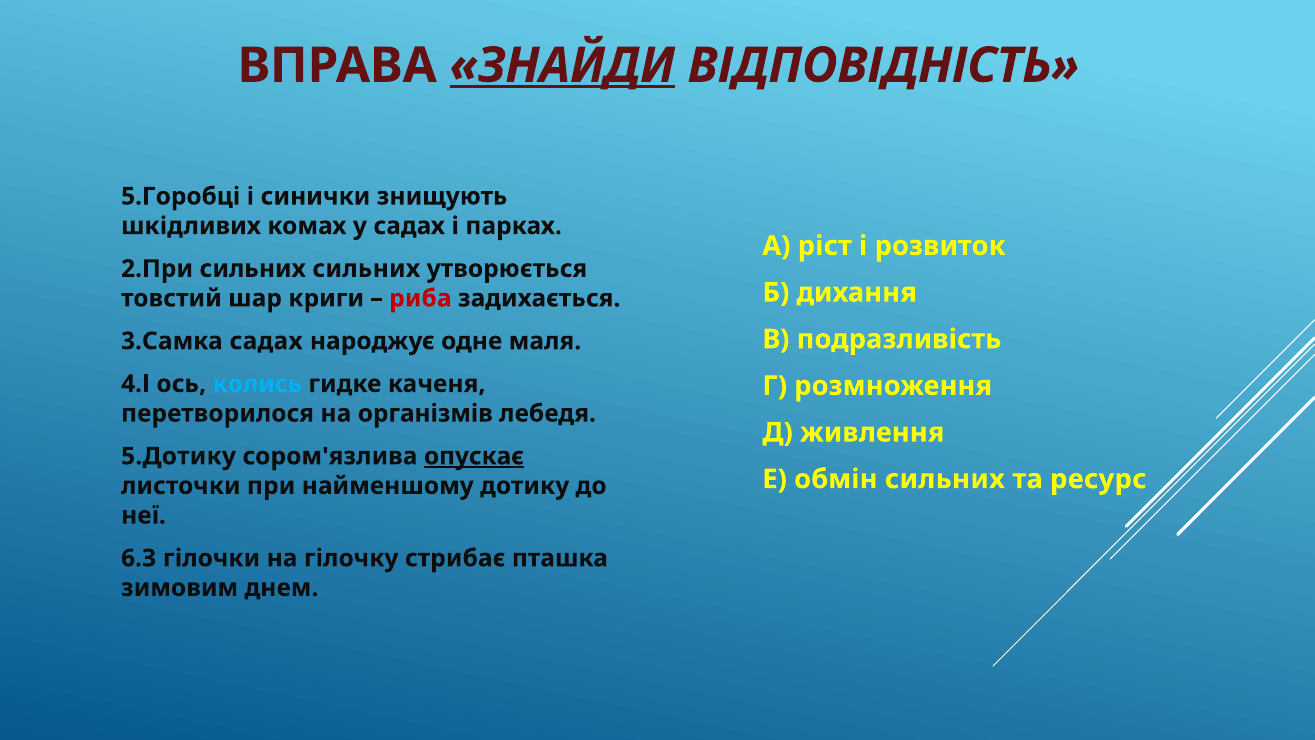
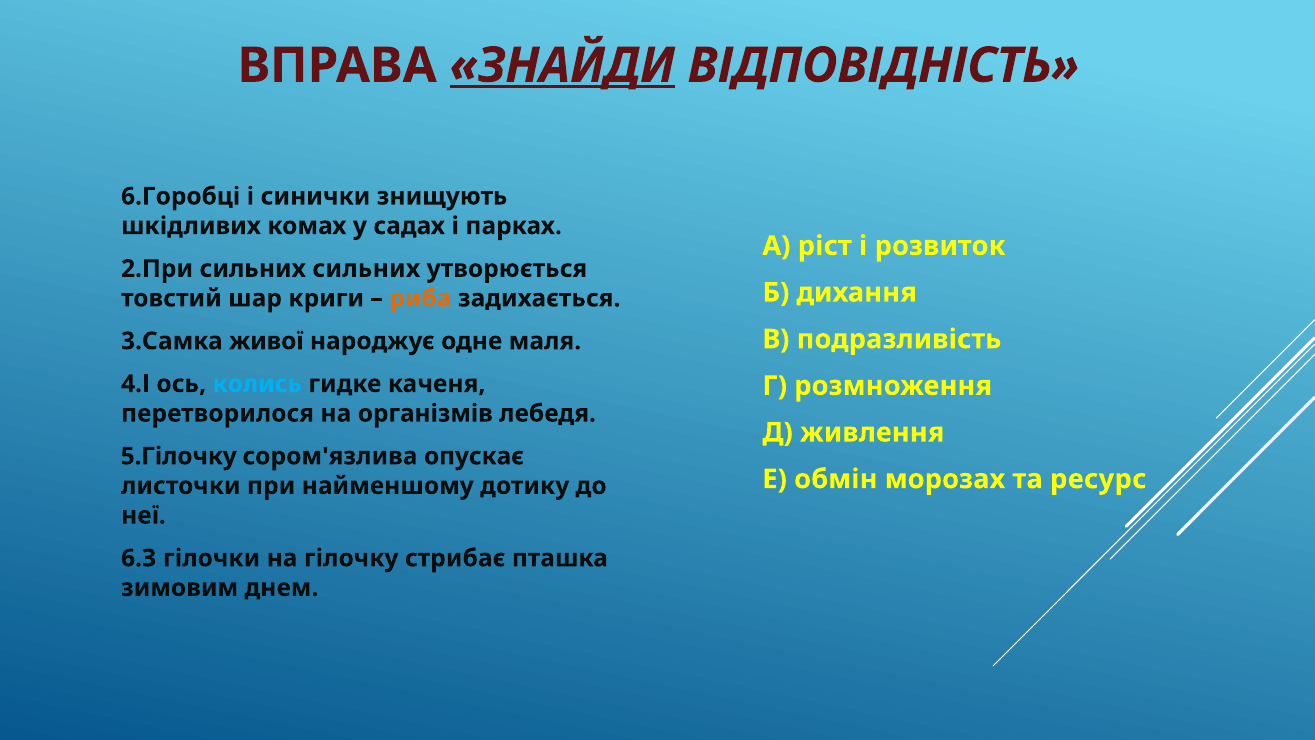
5.Горобці: 5.Горобці -> 6.Горобці (181, 196)
риба colour: red -> orange (420, 298)
3.Самка садах: садах -> живої (266, 341)
5.Дотику: 5.Дотику -> 5.Гілочку (179, 456)
опускає underline: present -> none (474, 456)
обмін сильних: сильних -> морозах (945, 479)
